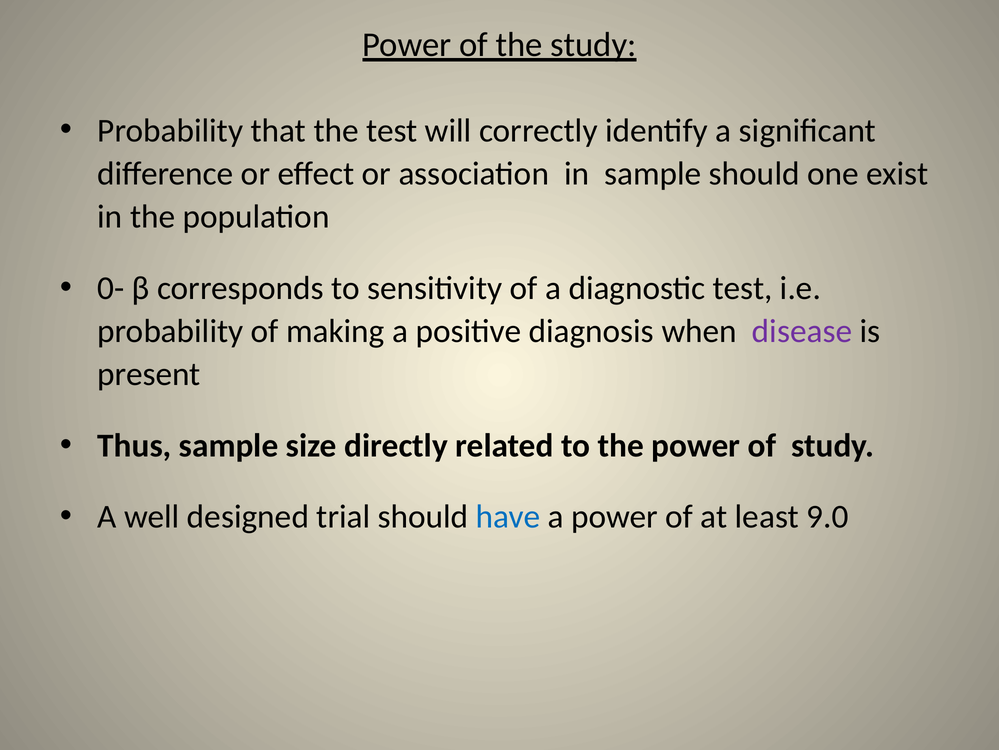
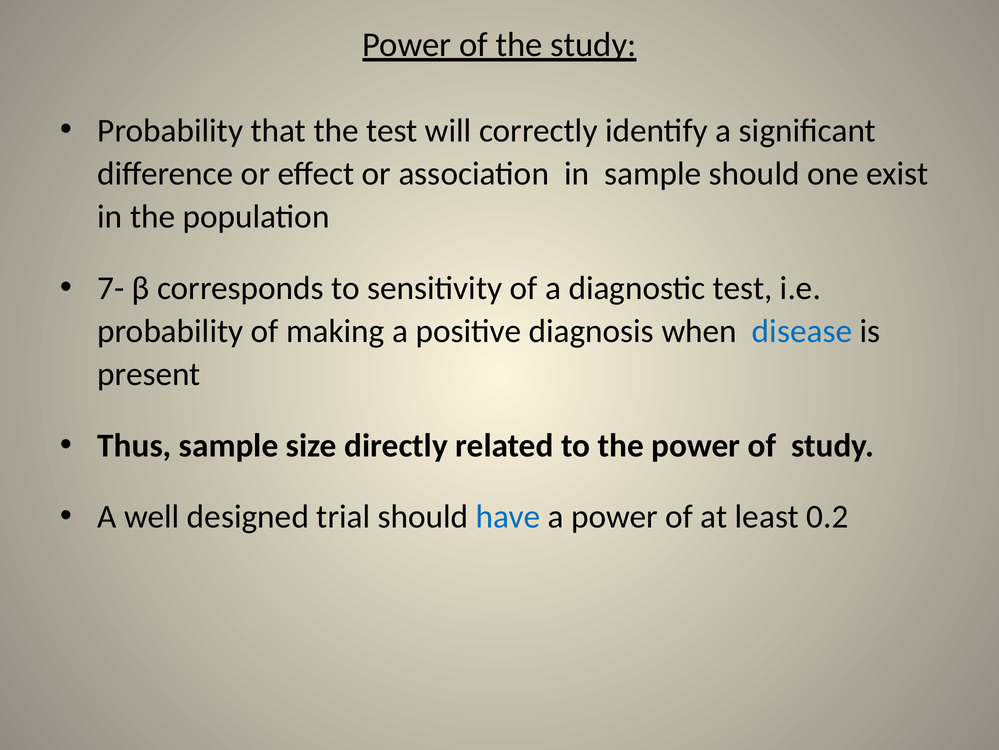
0-: 0- -> 7- (111, 288)
disease colour: purple -> blue (802, 331)
9.0: 9.0 -> 0.2 (827, 516)
